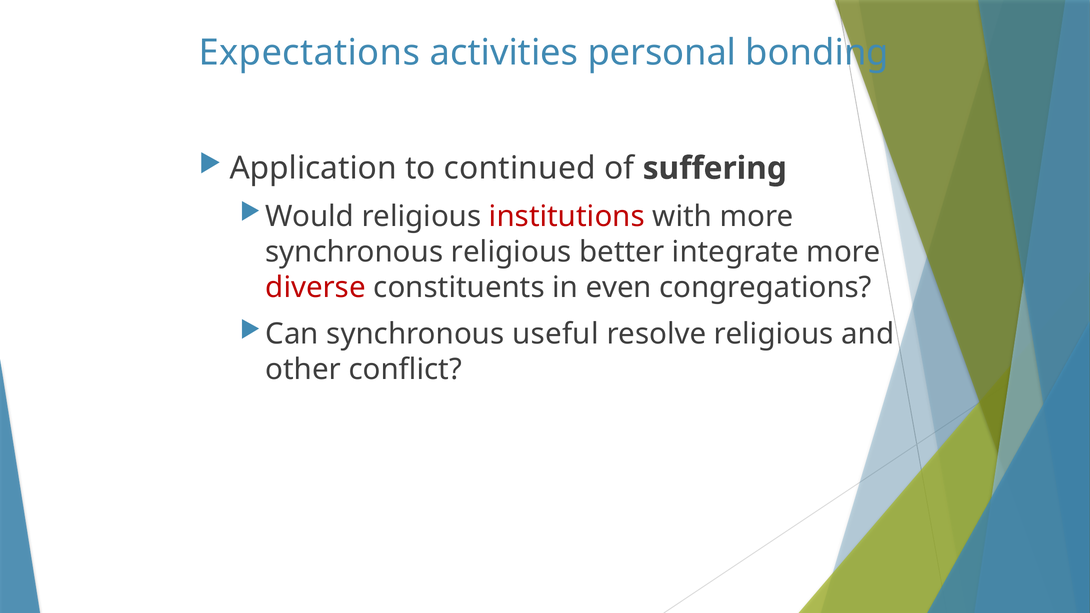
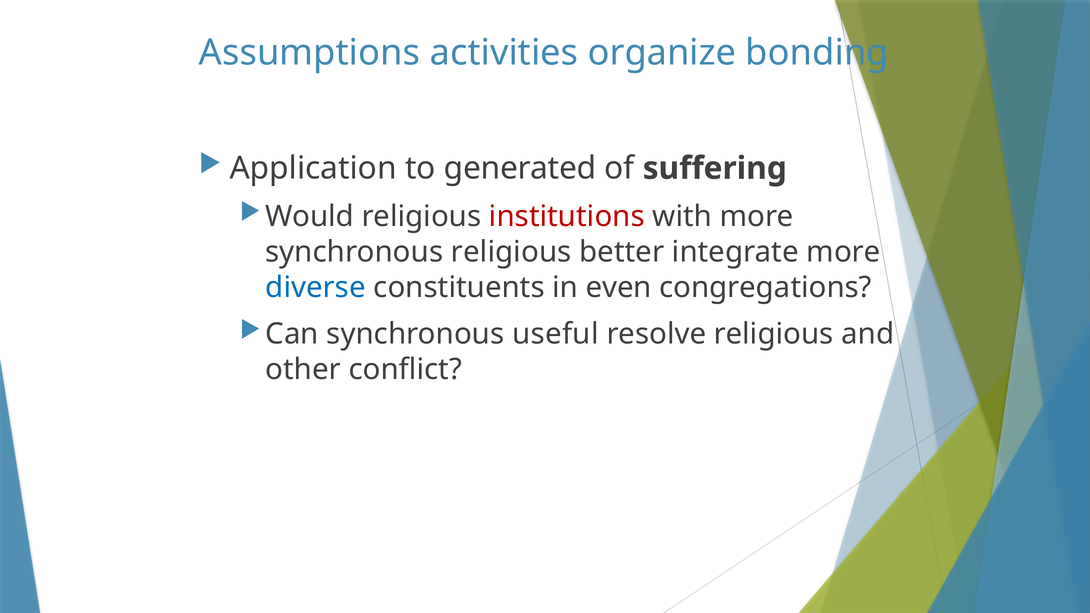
Expectations: Expectations -> Assumptions (310, 53)
personal: personal -> organize (662, 53)
continued: continued -> generated (520, 168)
diverse colour: red -> blue (316, 287)
